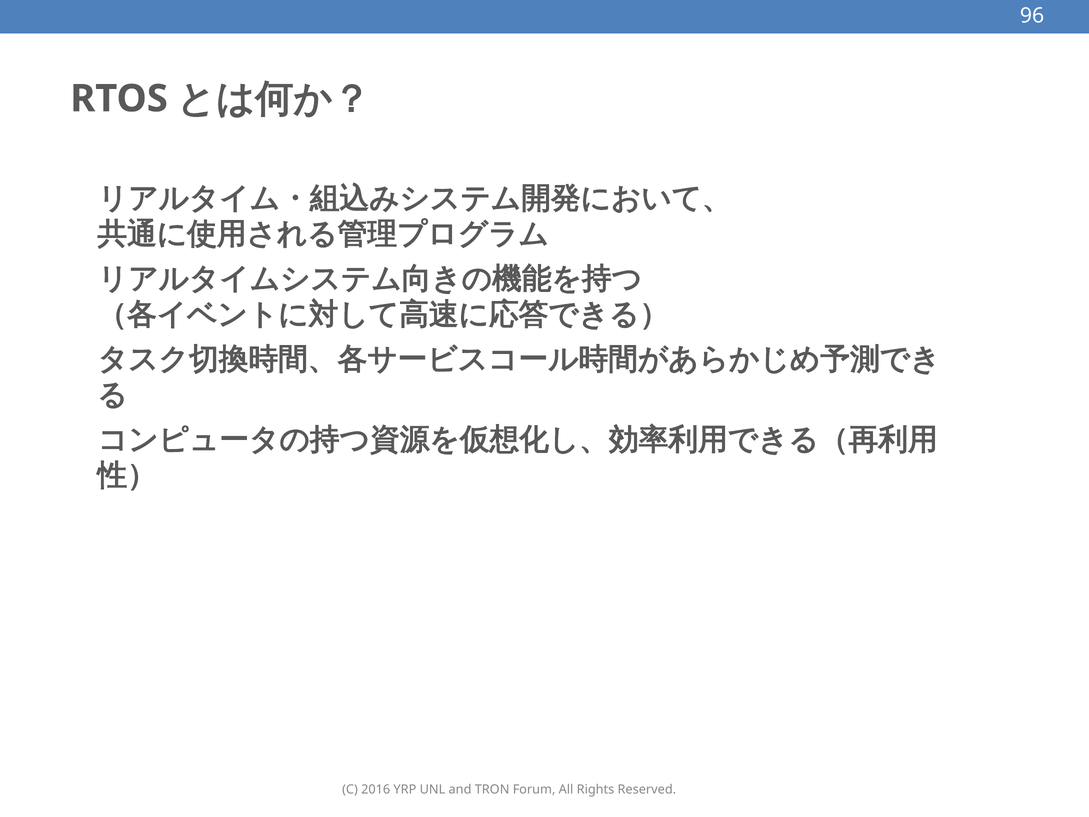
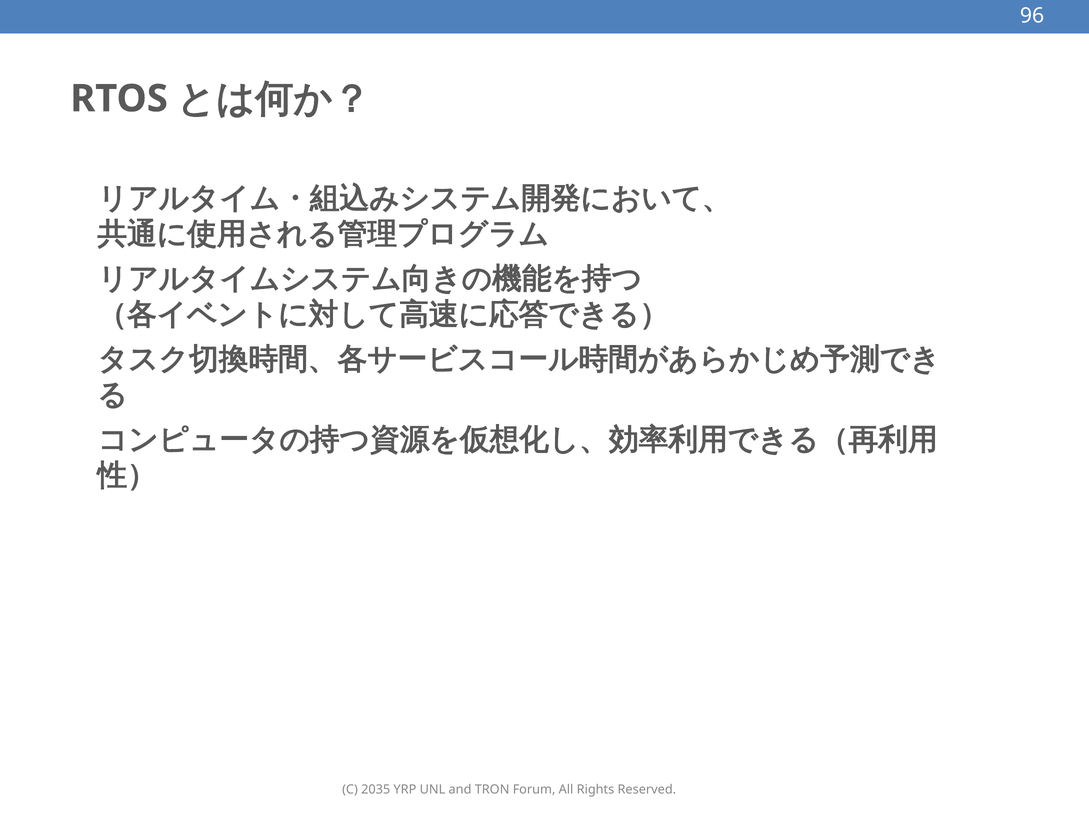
2016: 2016 -> 2035 (376, 789)
